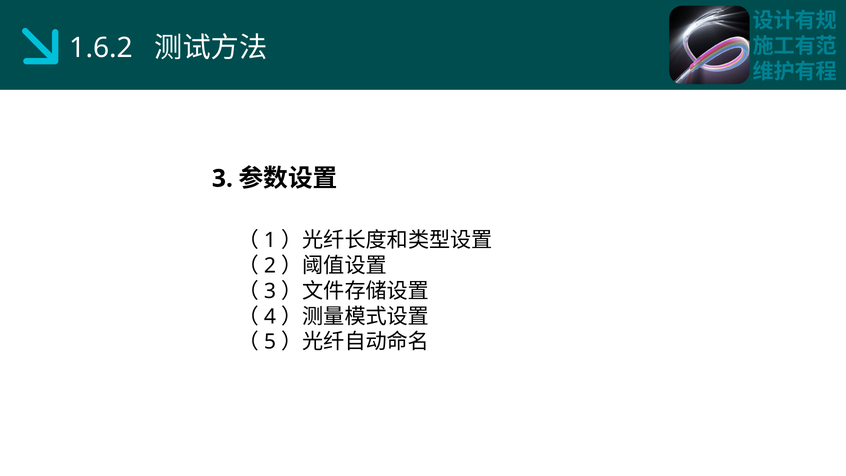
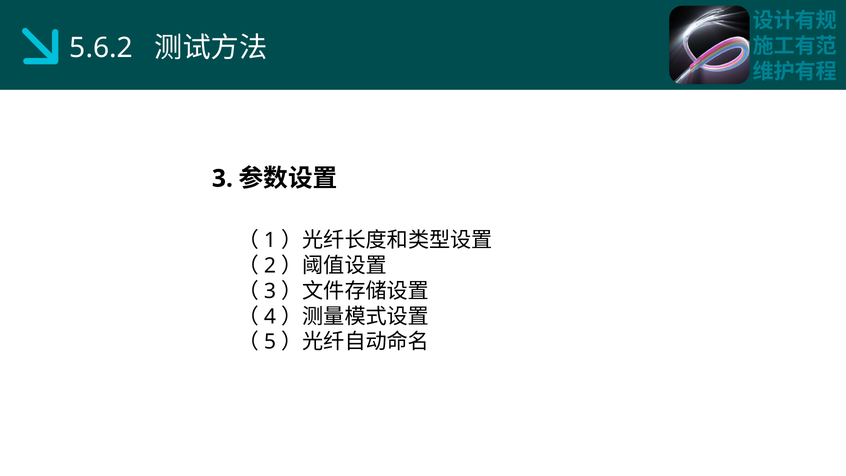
1.6.2: 1.6.2 -> 5.6.2 (101, 48)
